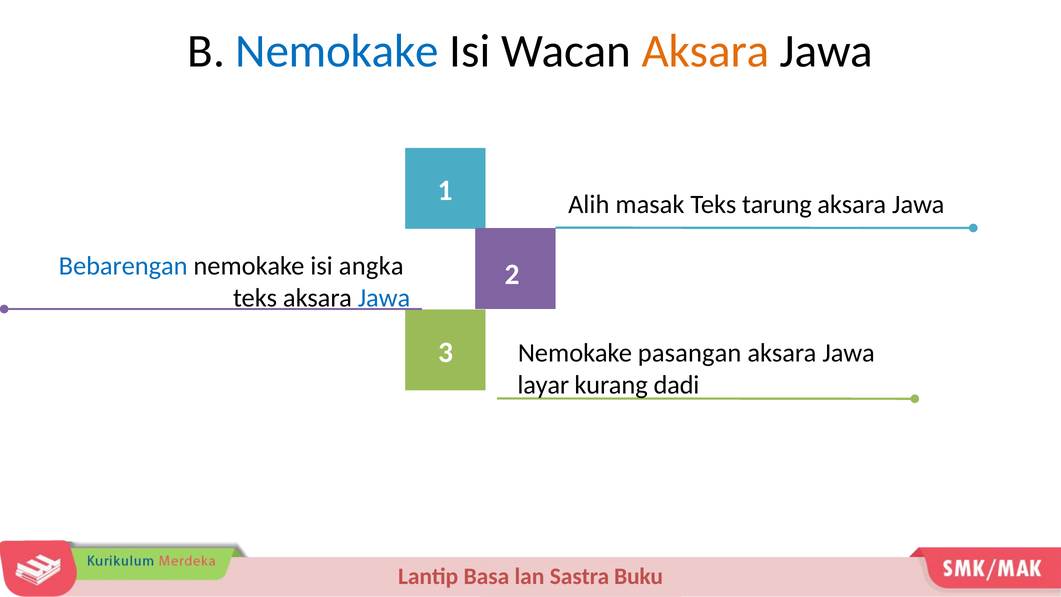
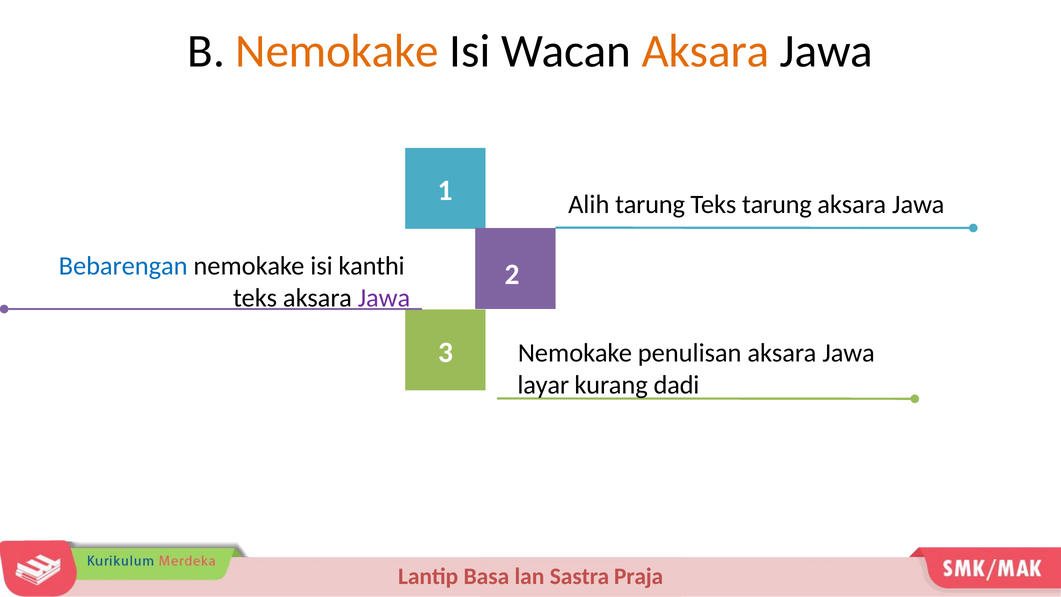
Nemokake colour: blue -> orange (337, 51)
Alih masak: masak -> tarung (650, 205)
angka: angka -> kanthi (372, 266)
Jawa colour: blue -> purple (384, 298)
pasangan: pasangan -> penulisan (690, 353)
Buku: Buku -> Praja (639, 576)
